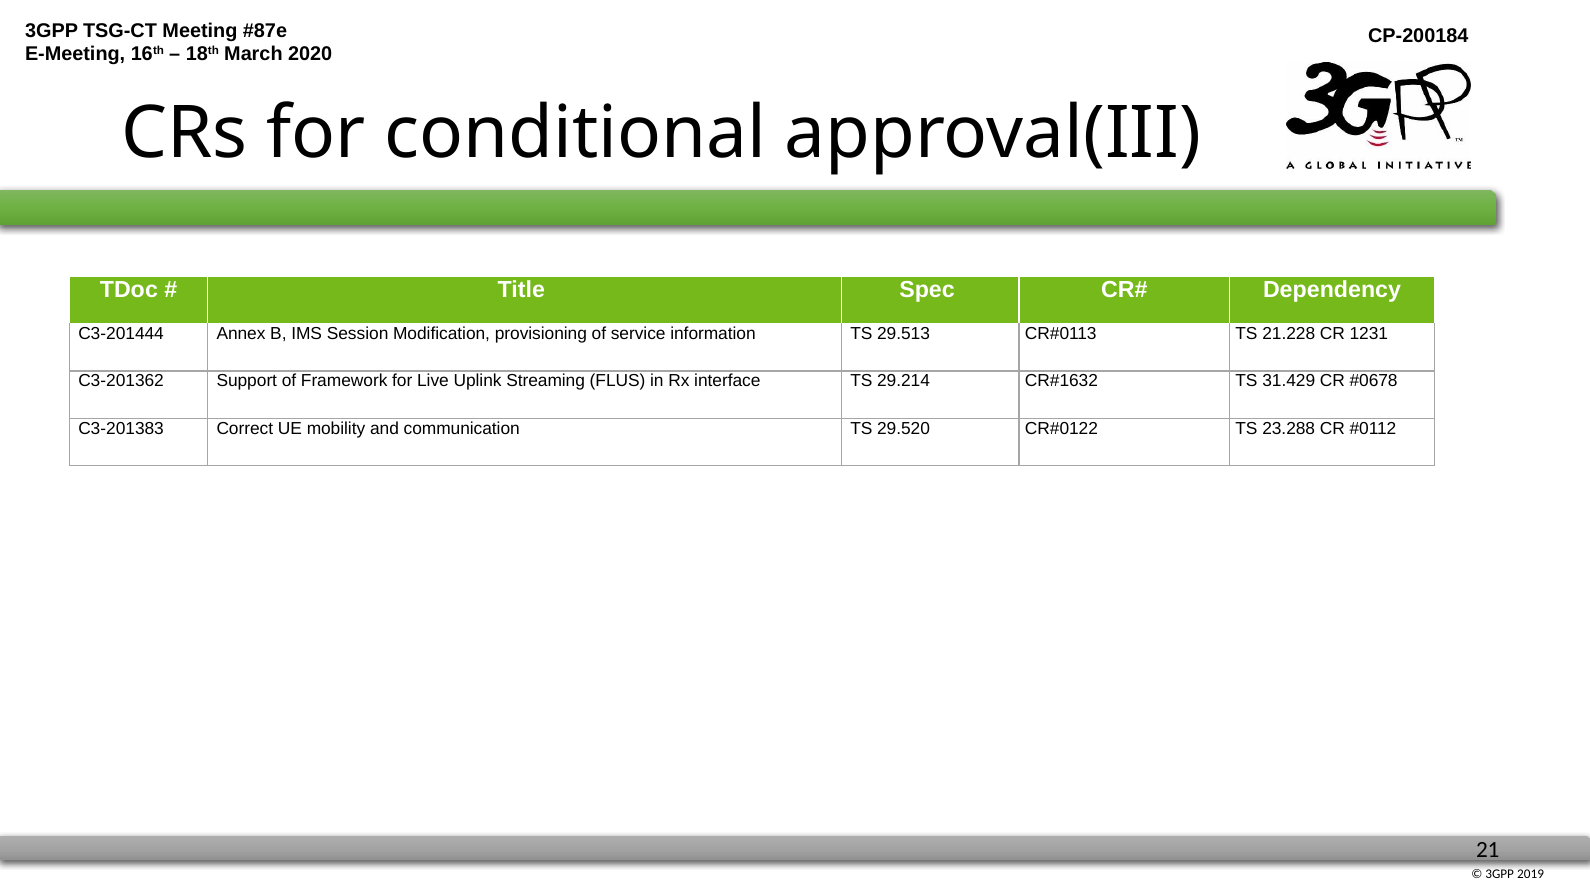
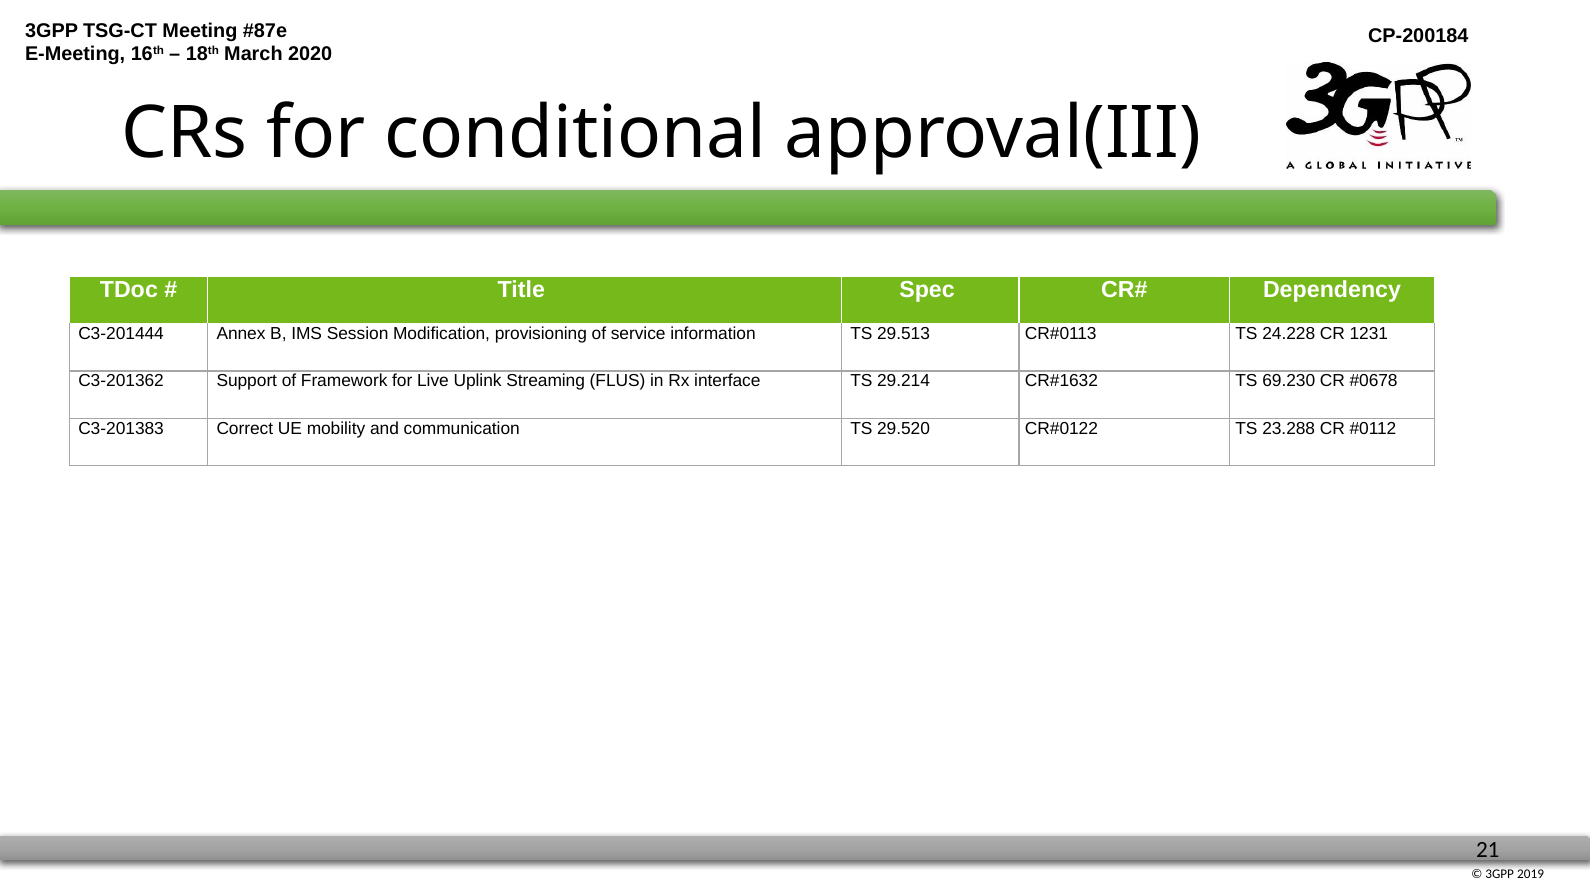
21.228: 21.228 -> 24.228 (1289, 334)
31.429: 31.429 -> 69.230 (1289, 381)
